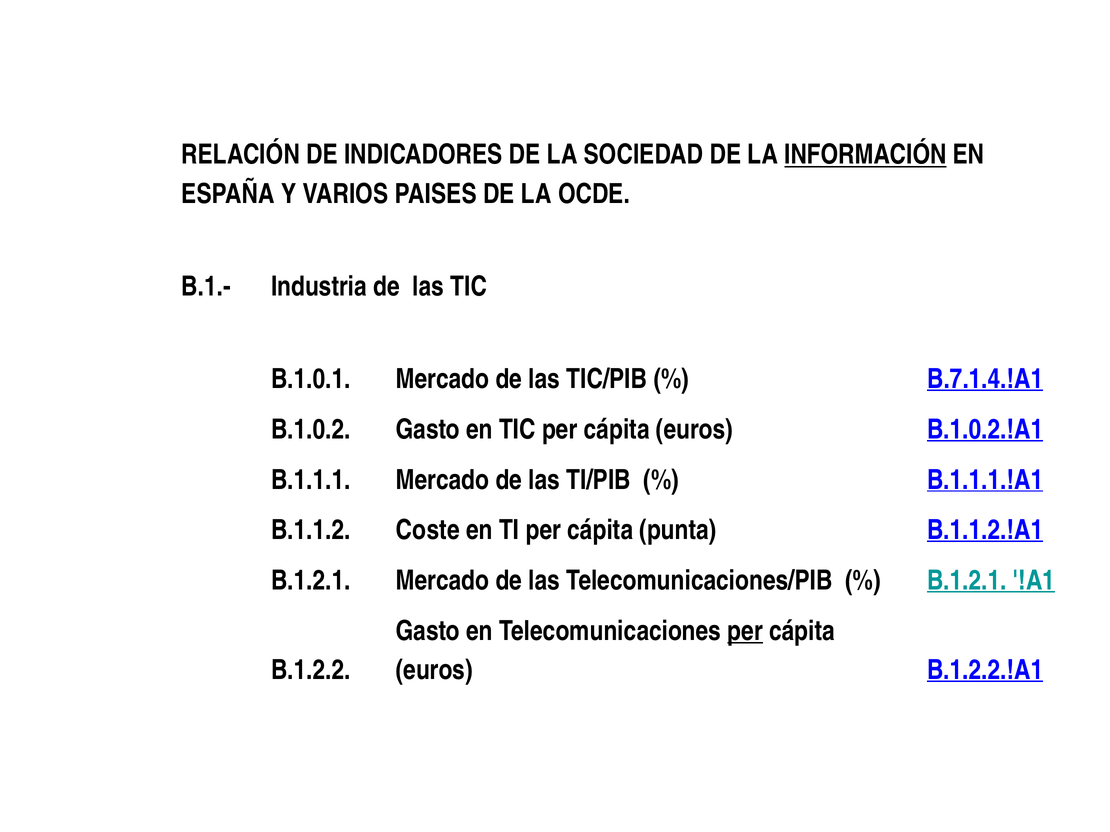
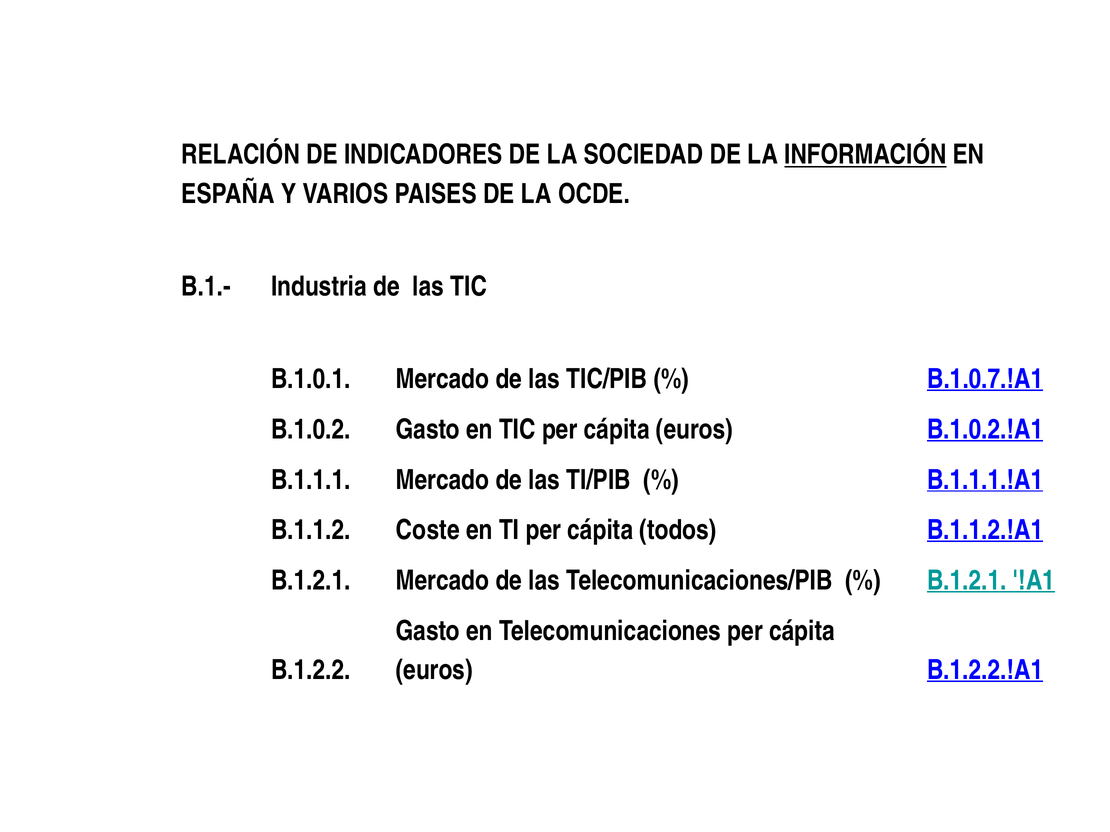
B.7.1.4.!A1: B.7.1.4.!A1 -> B.1.0.7.!A1 (985, 379)
punta: punta -> todos (678, 531)
per underline: present -> none (745, 631)
